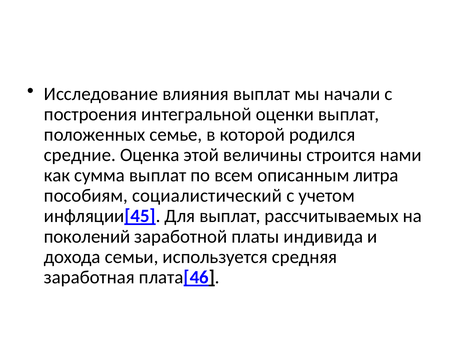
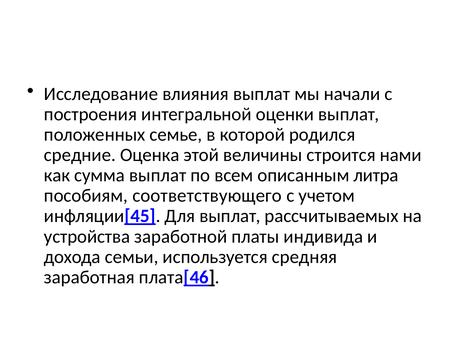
социалистический: социалистический -> соответствующего (207, 195)
поколений: поколений -> устройства (87, 236)
